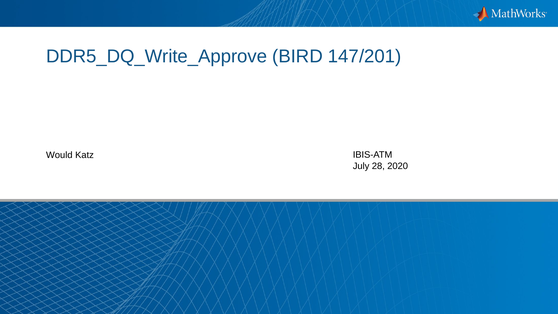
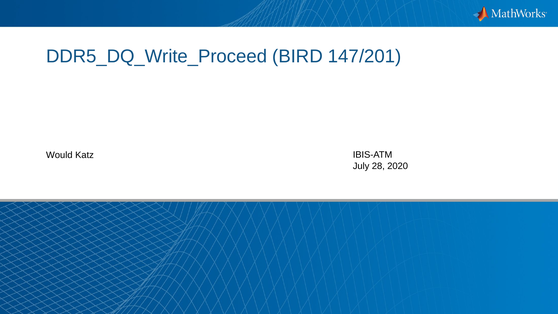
DDR5_DQ_Write_Approve: DDR5_DQ_Write_Approve -> DDR5_DQ_Write_Proceed (157, 56)
